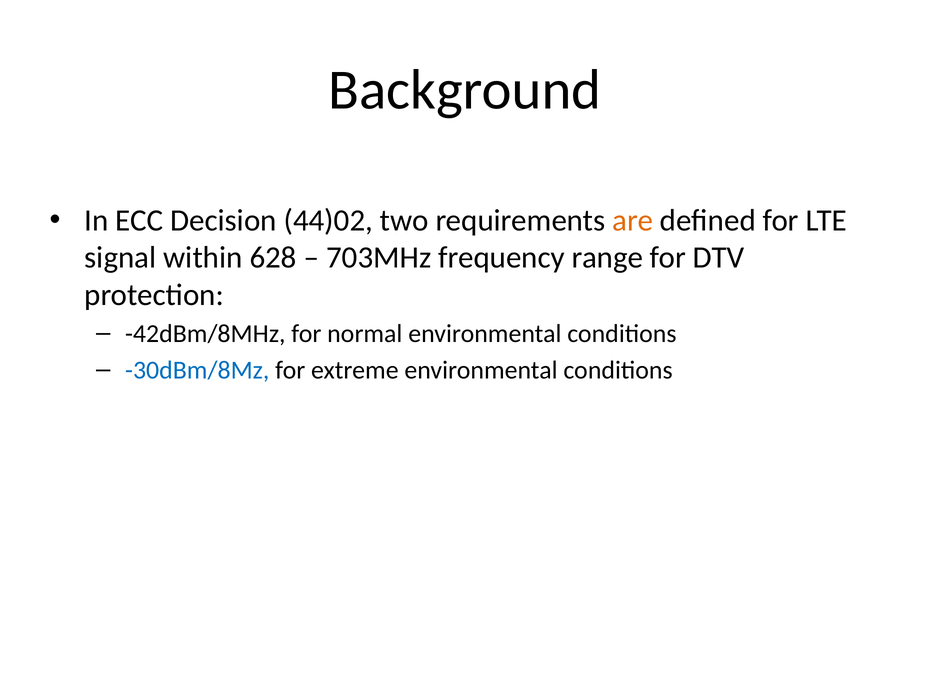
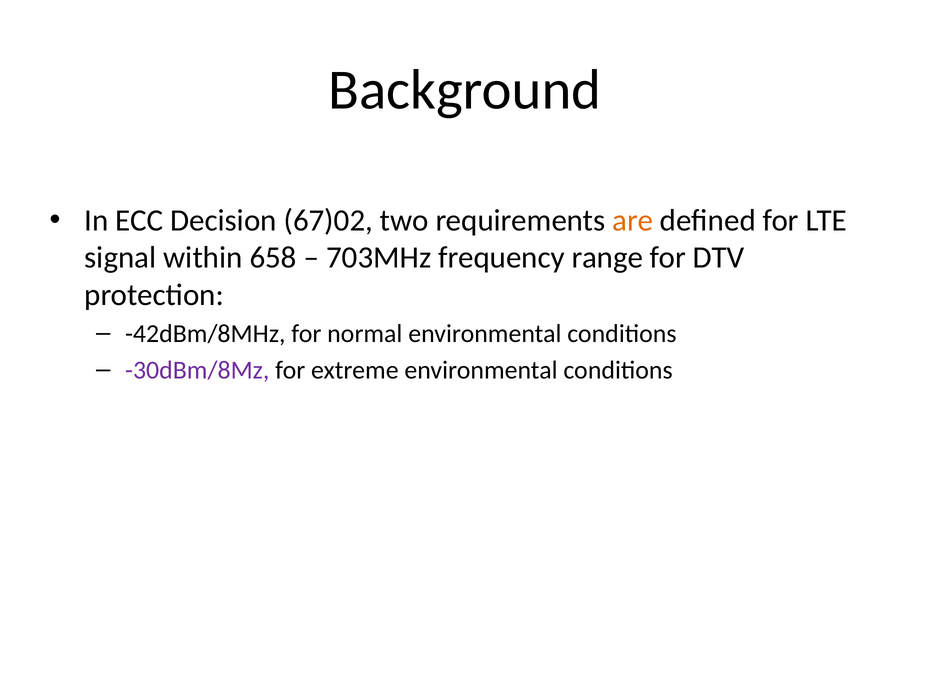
44)02: 44)02 -> 67)02 (328, 220)
628: 628 -> 658 (273, 258)
-30dBm/8Mz colour: blue -> purple (197, 370)
